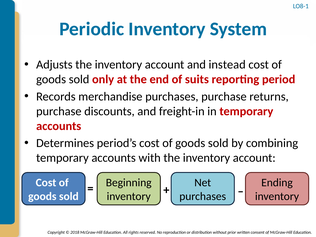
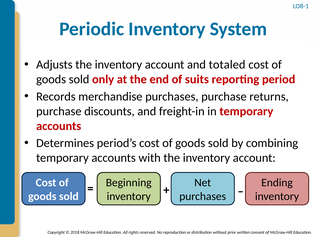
instead: instead -> totaled (227, 65)
